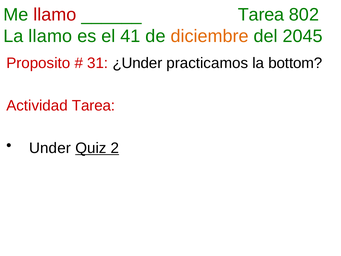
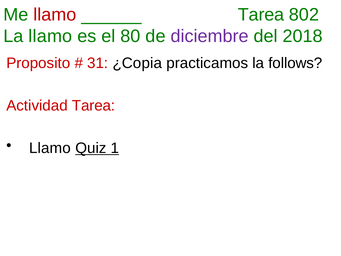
41: 41 -> 80 (130, 36)
diciembre colour: orange -> purple (210, 36)
2045: 2045 -> 2018 (303, 36)
¿Under: ¿Under -> ¿Copia (137, 63)
bottom: bottom -> follows (295, 63)
Under: Under -> Llamo (50, 148)
2: 2 -> 1 (115, 148)
